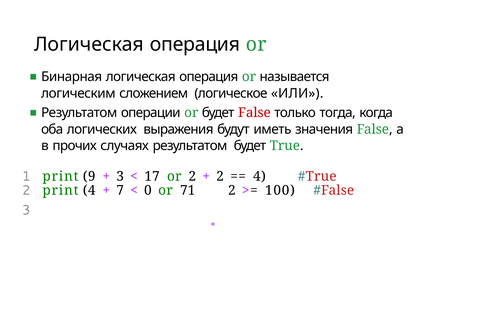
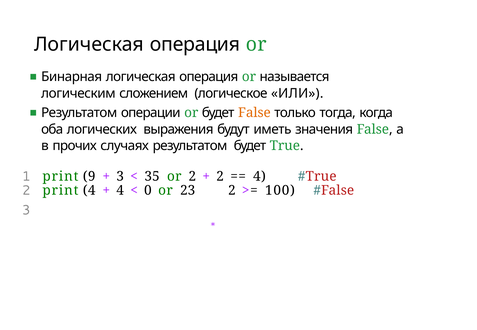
False colour: red -> orange (254, 113)
17: 17 -> 35 (152, 177)
7: 7 -> 4 (120, 190)
71: 71 -> 23 (188, 190)
